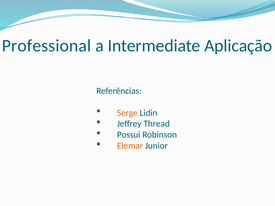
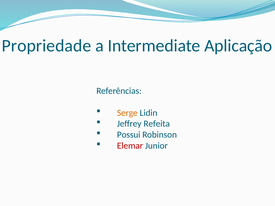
Professional: Professional -> Propriedade (47, 46)
Thread: Thread -> Refeita (157, 124)
Elemar colour: orange -> red (130, 146)
